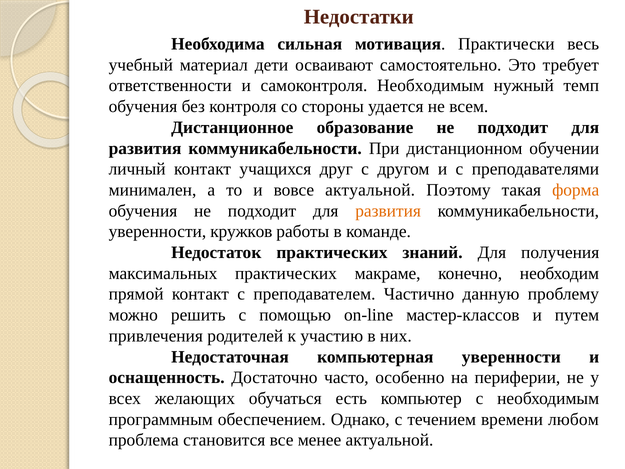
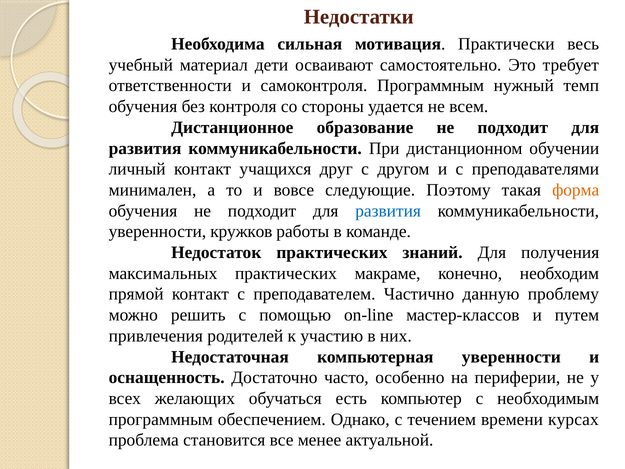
самоконтроля Необходимым: Необходимым -> Программным (431, 86)
вовсе актуальной: актуальной -> следующие (370, 190)
развития colour: orange -> blue (388, 211)
любом: любом -> курсах (573, 419)
